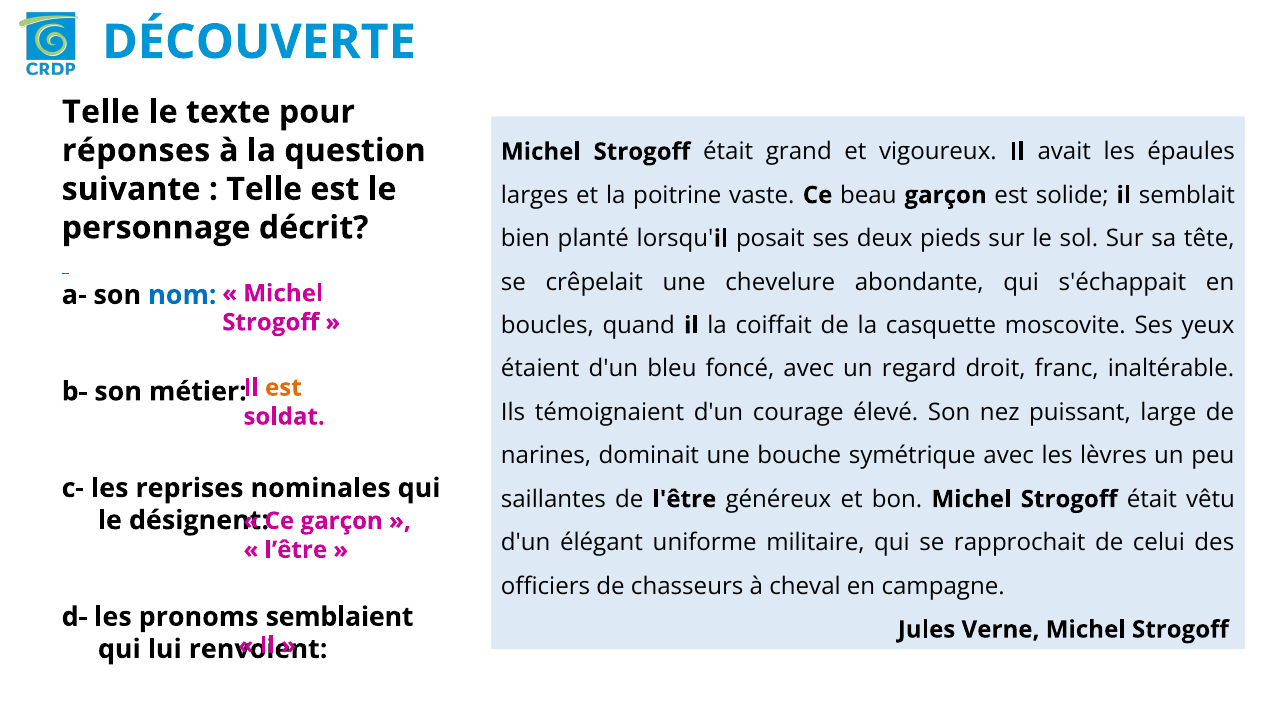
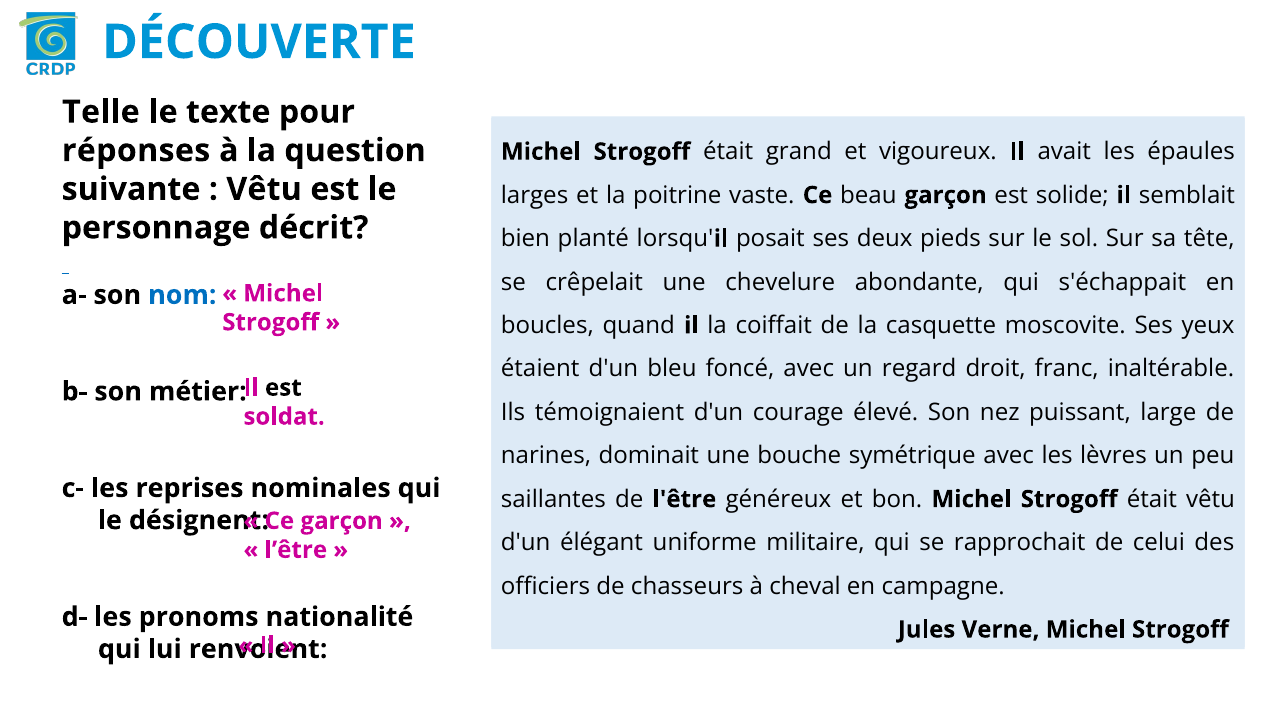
Telle: Telle -> Vêtu (264, 189)
est colour: orange -> black (283, 388)
semblaient: semblaient -> nationalité (339, 617)
